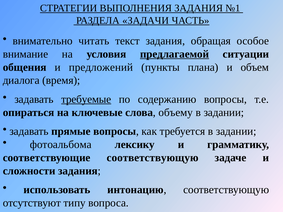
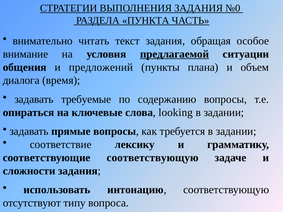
№1: №1 -> №0 (233, 8)
ЗАДАЧИ: ЗАДАЧИ -> ПУНКТА (146, 20)
требуемые underline: present -> none (86, 99)
объему: объему -> looking (176, 113)
фотоальбома: фотоальбома -> соответствие (61, 145)
